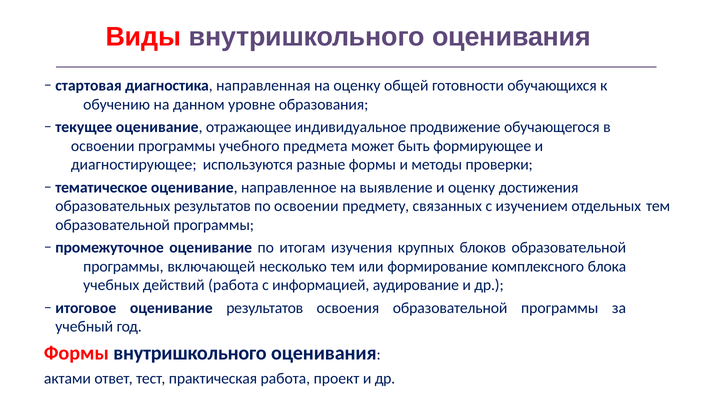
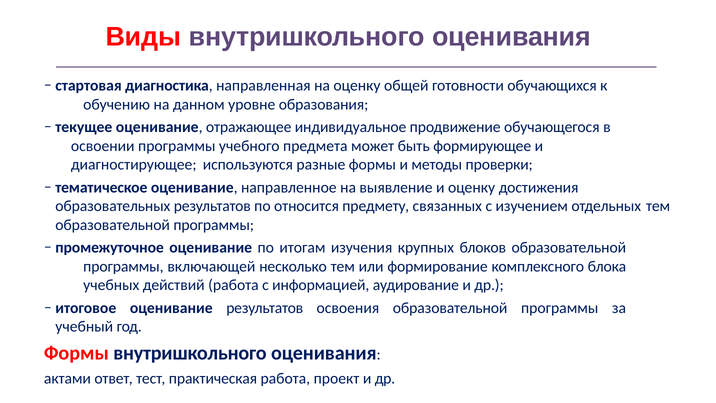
по освоении: освоении -> относится (307, 206)
